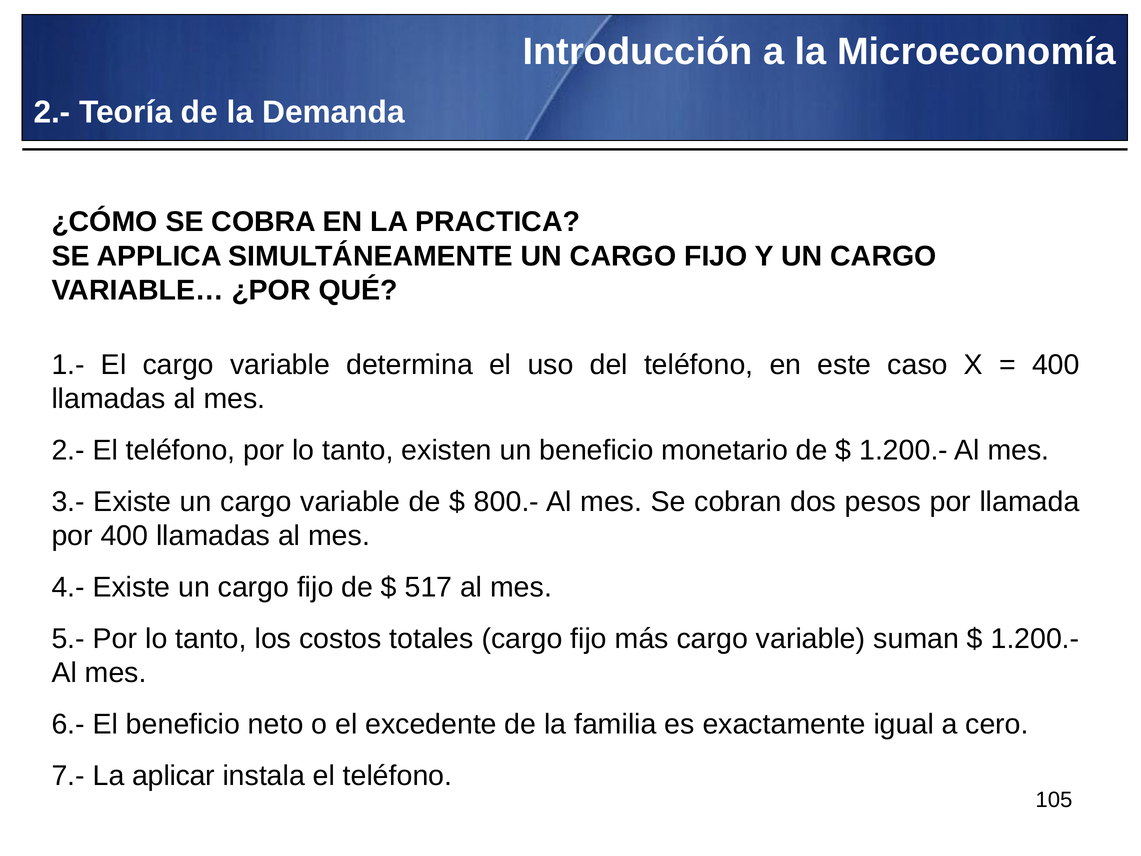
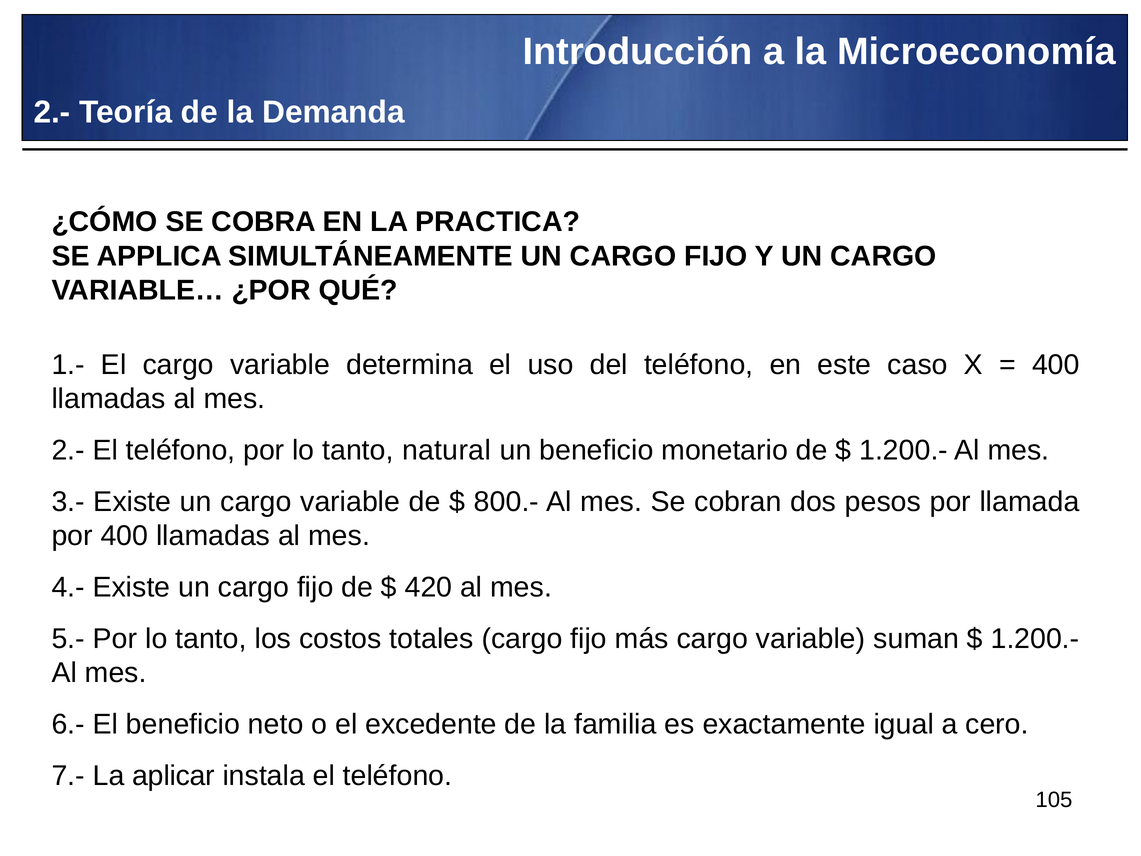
existen: existen -> natural (446, 450)
517: 517 -> 420 (428, 587)
